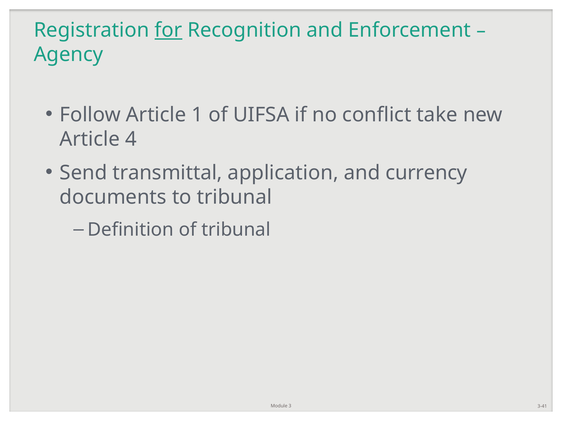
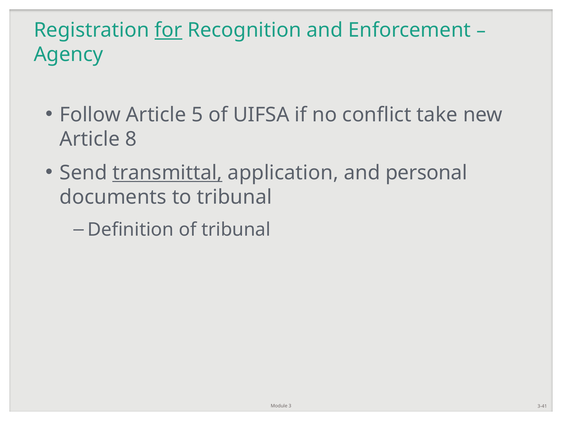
1: 1 -> 5 (197, 115)
4: 4 -> 8 (131, 139)
transmittal underline: none -> present (167, 173)
currency: currency -> personal (426, 173)
